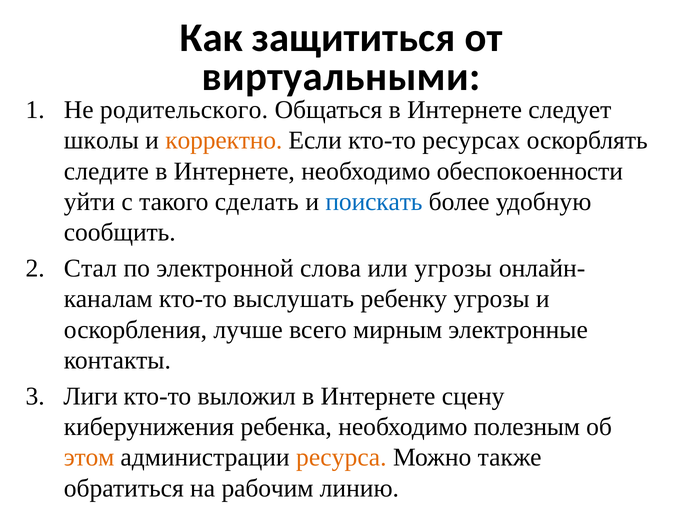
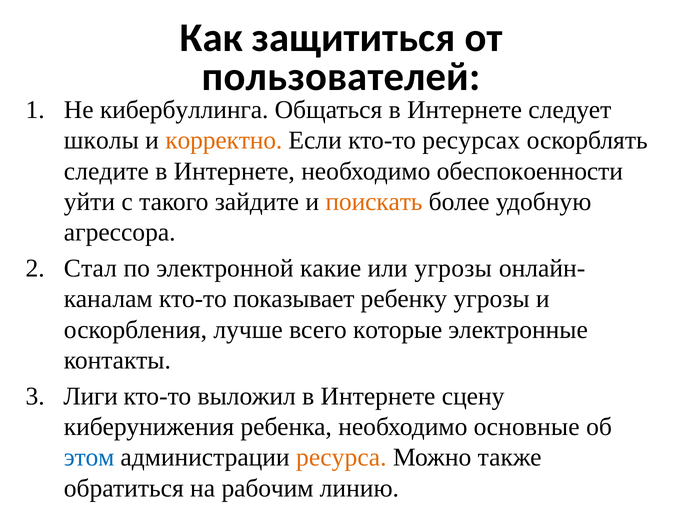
виртуальными: виртуальными -> пользователей (341, 77)
родительского: родительского -> кибербуллинга (184, 110)
сделать: сделать -> зайдите (257, 202)
поискать colour: blue -> orange (374, 202)
сообщить: сообщить -> агрессора (120, 232)
слова: слова -> какие (331, 268)
выслушать: выслушать -> показывает (294, 299)
мирным: мирным -> которые (398, 329)
полезным: полезным -> основные (527, 427)
этом colour: orange -> blue (89, 457)
